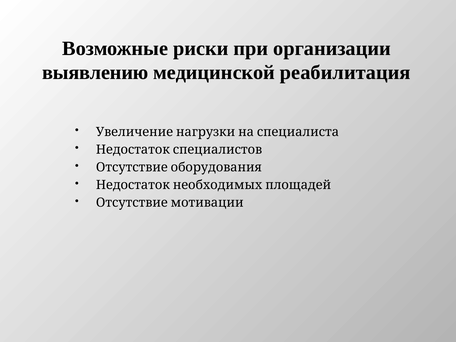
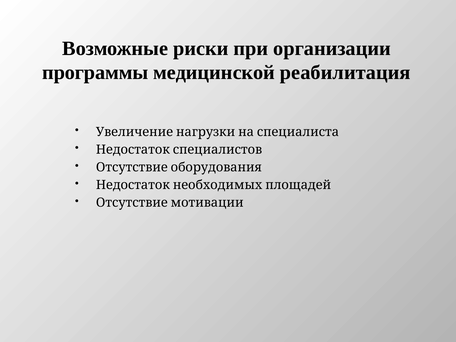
выявлению: выявлению -> программы (95, 73)
